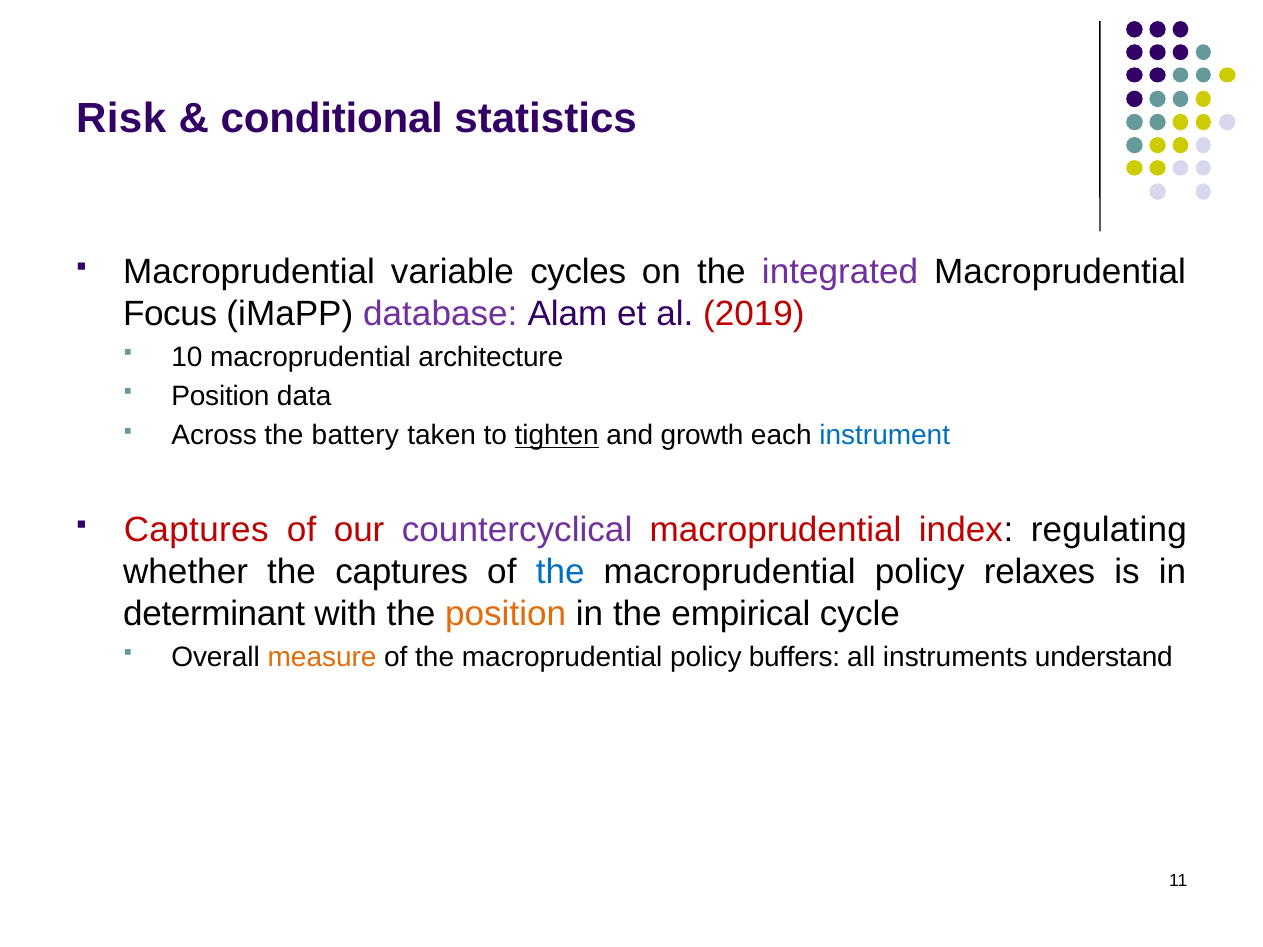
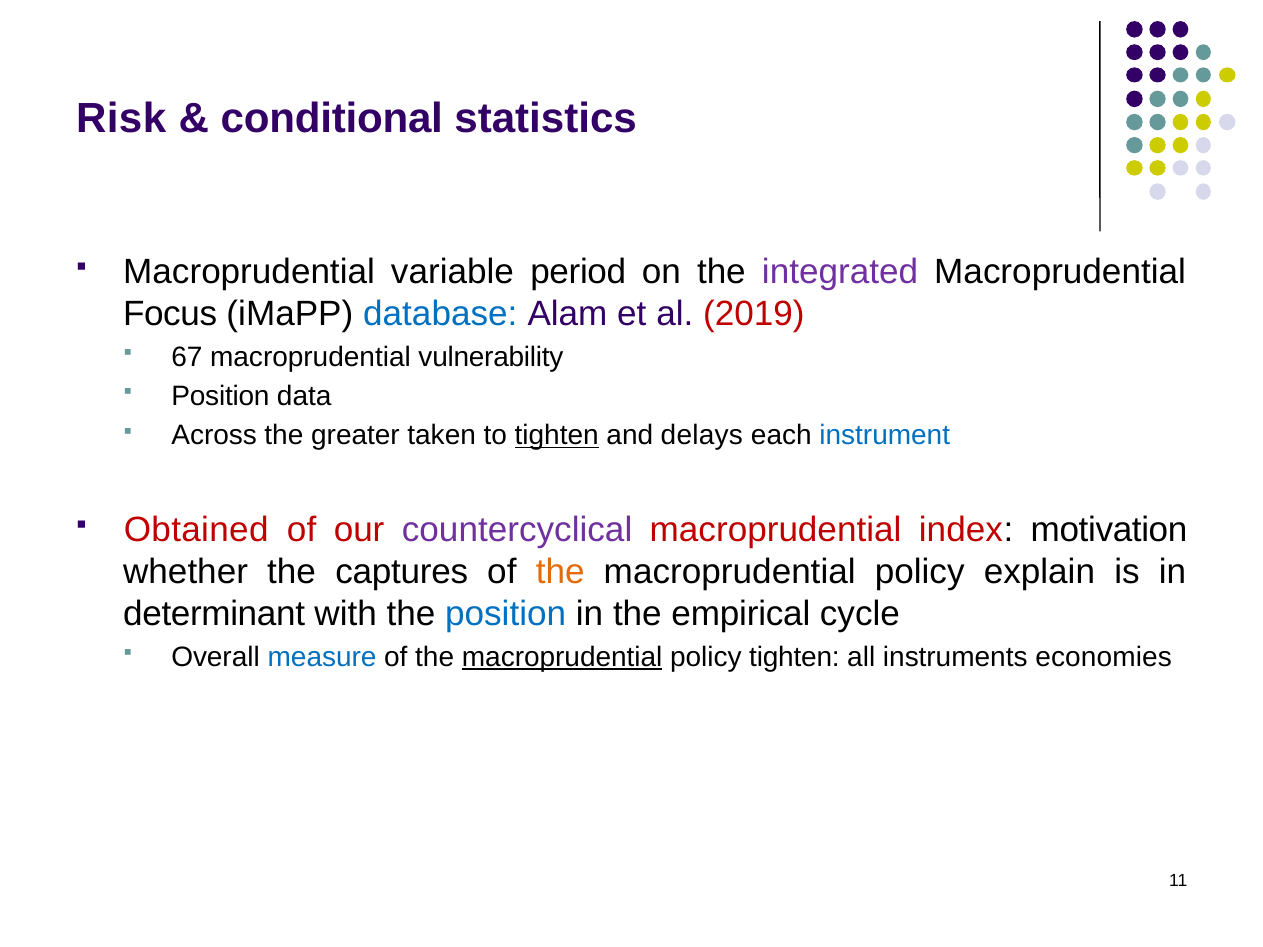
cycles: cycles -> period (578, 272)
database colour: purple -> blue (440, 314)
10: 10 -> 67 (187, 357)
architecture: architecture -> vulnerability (491, 357)
battery: battery -> greater (355, 436)
growth: growth -> delays (702, 436)
Captures: Captures -> Obtained (196, 530)
regulating: regulating -> motivation (1109, 530)
the colour: blue -> orange (560, 572)
relaxes: relaxes -> explain (1039, 572)
position colour: orange -> blue (506, 614)
measure colour: orange -> blue (322, 657)
macroprudential underline: none -> present (562, 657)
policy buffers: buffers -> tighten (794, 657)
understand: understand -> economies (1104, 657)
